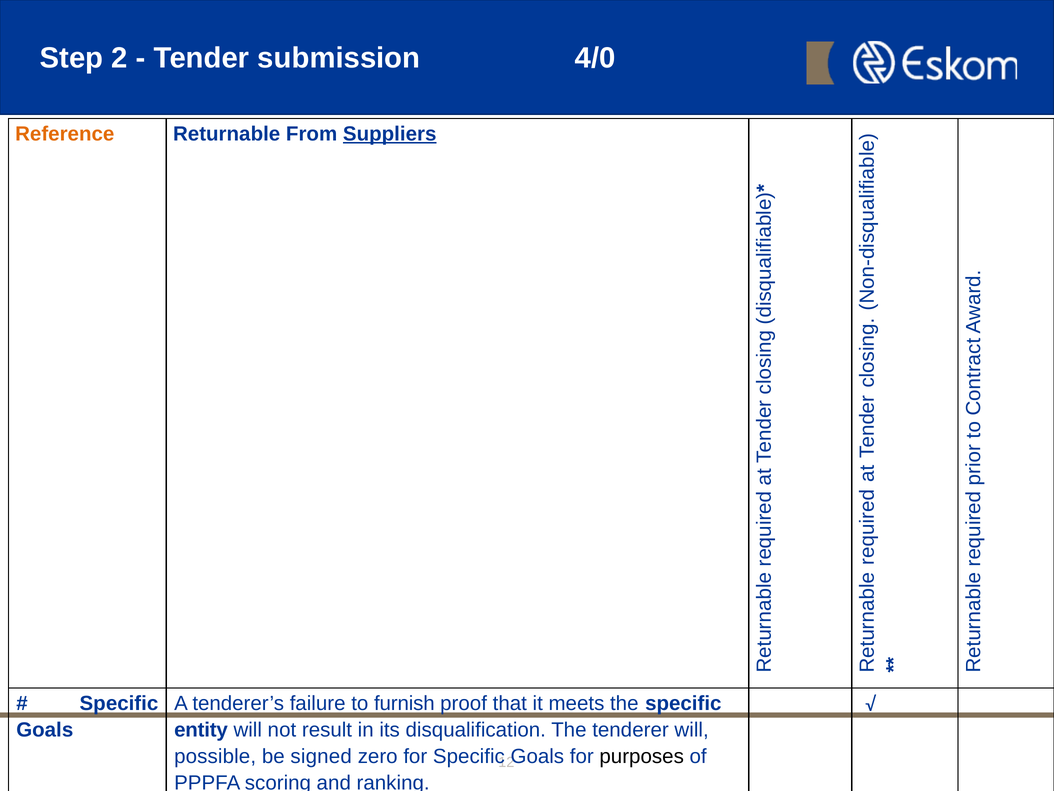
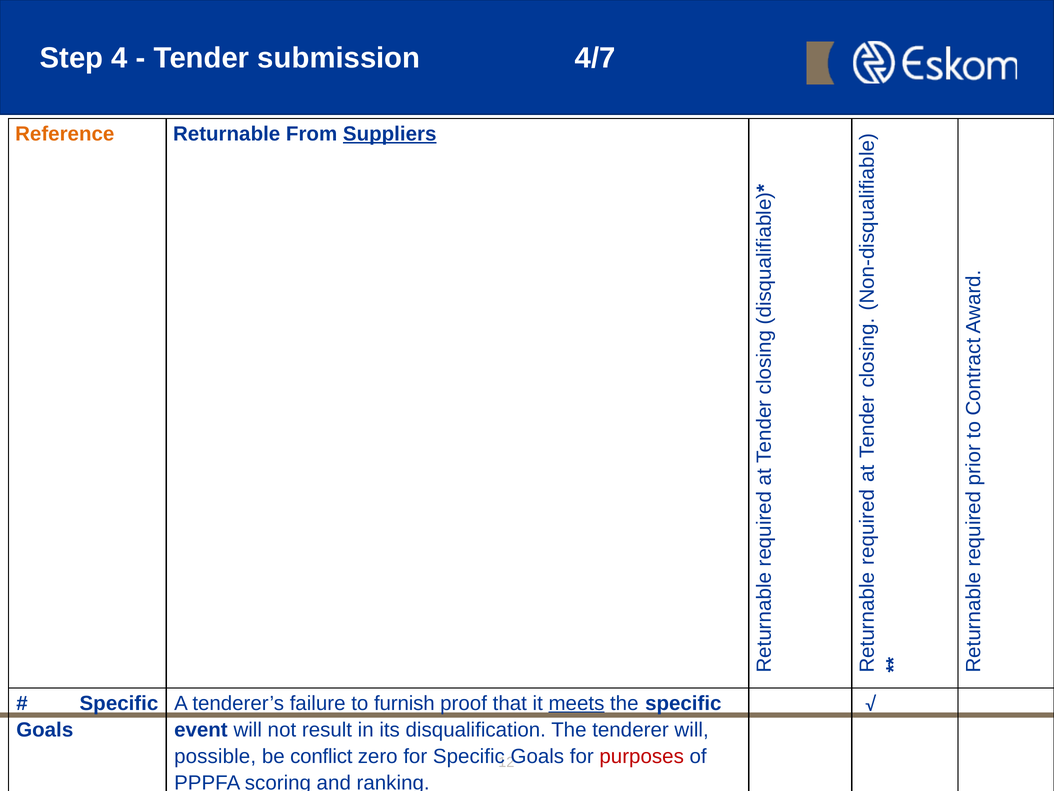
2: 2 -> 4 (120, 58)
4/0: 4/0 -> 4/7 (595, 58)
meets underline: none -> present (576, 703)
entity: entity -> event (201, 729)
signed: signed -> conflict (321, 756)
purposes colour: black -> red (642, 756)
